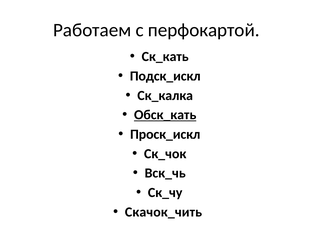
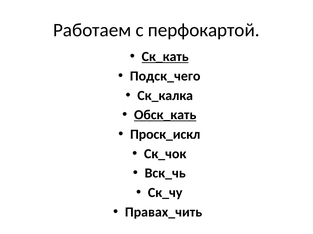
Ск_кать underline: none -> present (165, 57)
Подск_искл: Подск_искл -> Подск_чего (165, 76)
Скачок_чить: Скачок_чить -> Правах_чить (164, 213)
